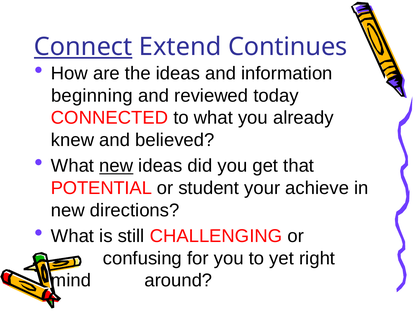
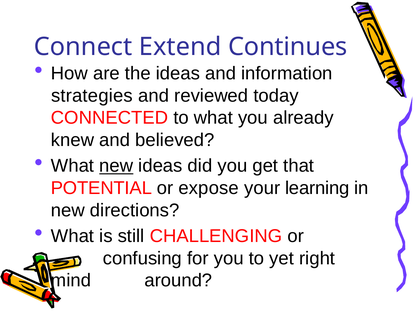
Connect underline: present -> none (83, 47)
beginning: beginning -> strategies (92, 96)
student: student -> expose (209, 188)
achieve: achieve -> learning (317, 188)
